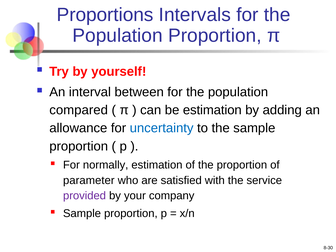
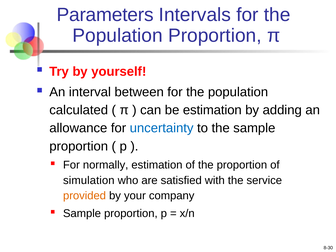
Proportions: Proportions -> Parameters (105, 15)
compared: compared -> calculated (79, 110)
parameter: parameter -> simulation (89, 180)
provided colour: purple -> orange (85, 196)
